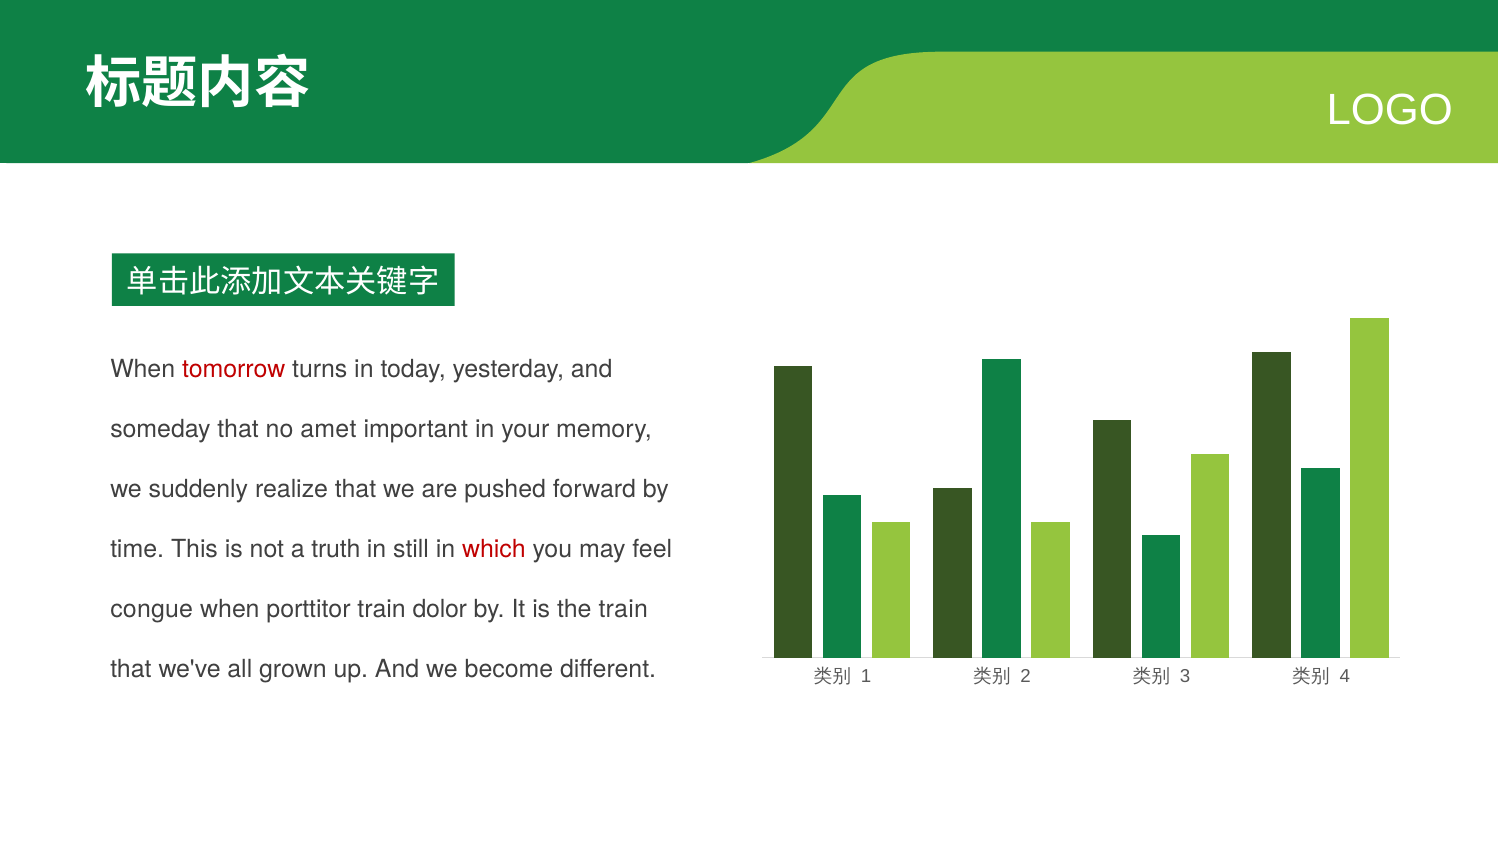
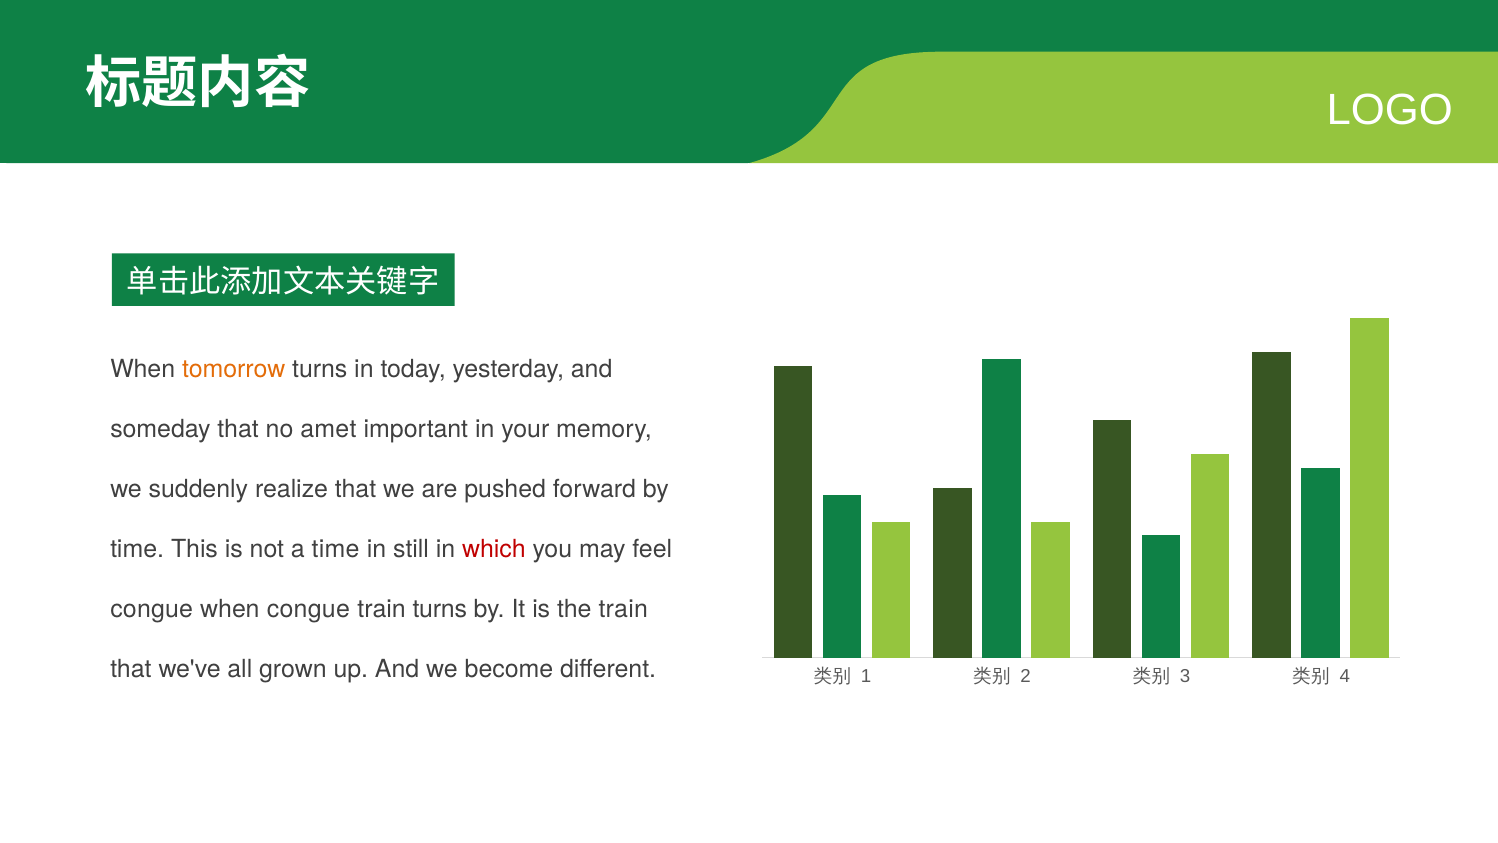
tomorrow colour: red -> orange (234, 369)
a truth: truth -> time (336, 549)
when porttitor: porttitor -> congue (308, 609)
train dolor: dolor -> turns (440, 609)
